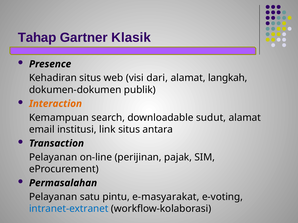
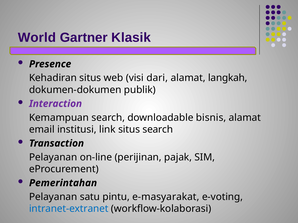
Tahap: Tahap -> World (37, 38)
Interaction colour: orange -> purple (56, 104)
sudut: sudut -> bisnis (211, 118)
situs antara: antara -> search (158, 130)
Permasalahan: Permasalahan -> Pemerintahan (63, 183)
